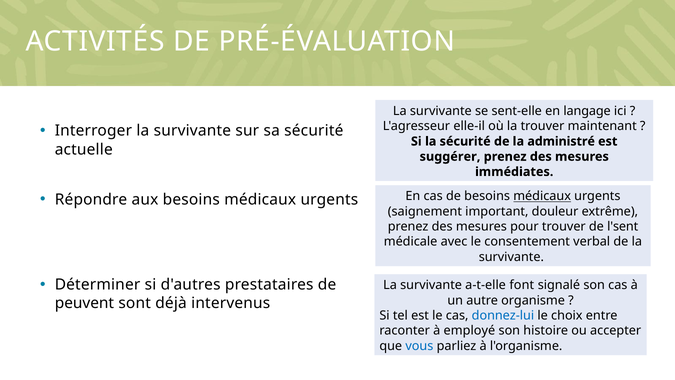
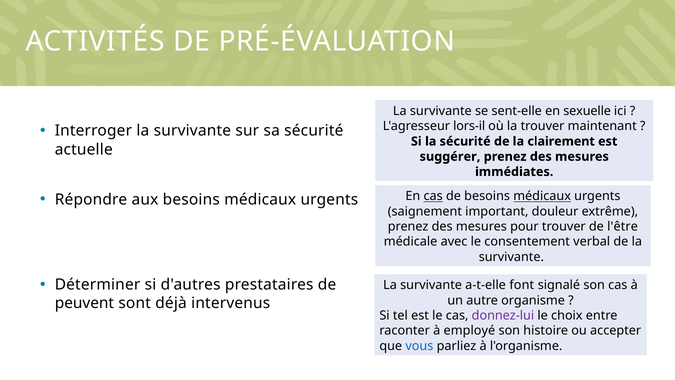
langage: langage -> sexuelle (587, 111)
elle-il: elle-il -> lors-il (469, 126)
administré: administré -> clairement (561, 141)
cas underline: none -> present (433, 196)
l'sent: l'sent -> l'être (623, 226)
donnez-lui colour: blue -> purple (503, 315)
